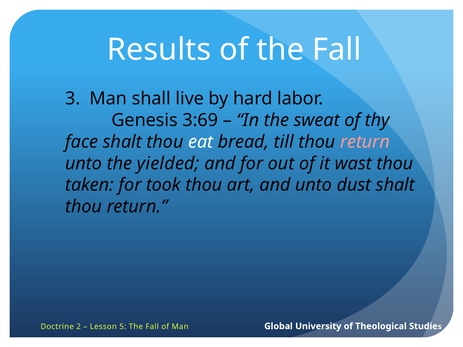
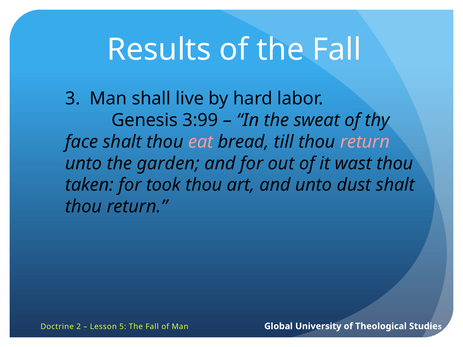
3:69: 3:69 -> 3:99 (200, 120)
eat colour: white -> pink (201, 142)
yielded: yielded -> garden (168, 164)
